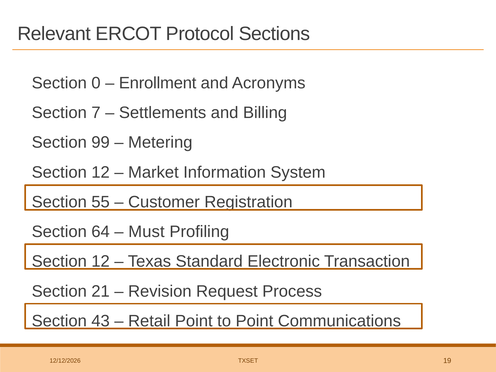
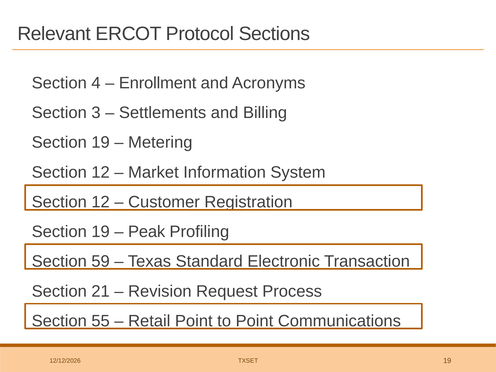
0: 0 -> 4 (96, 83)
7: 7 -> 3 (96, 113)
99: 99 -> 19 (101, 142)
55: 55 -> 12 (101, 202)
64: 64 -> 19 (101, 232)
Must: Must -> Peak (147, 232)
12: 12 -> 59 (101, 262)
43: 43 -> 55 (101, 321)
